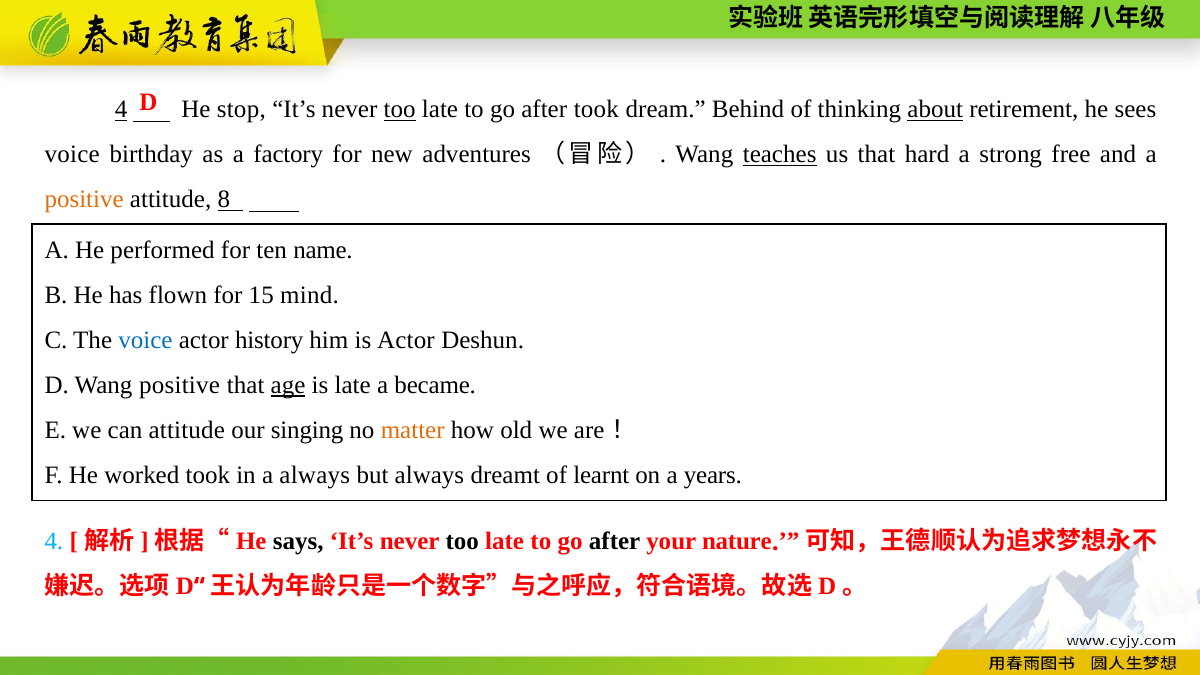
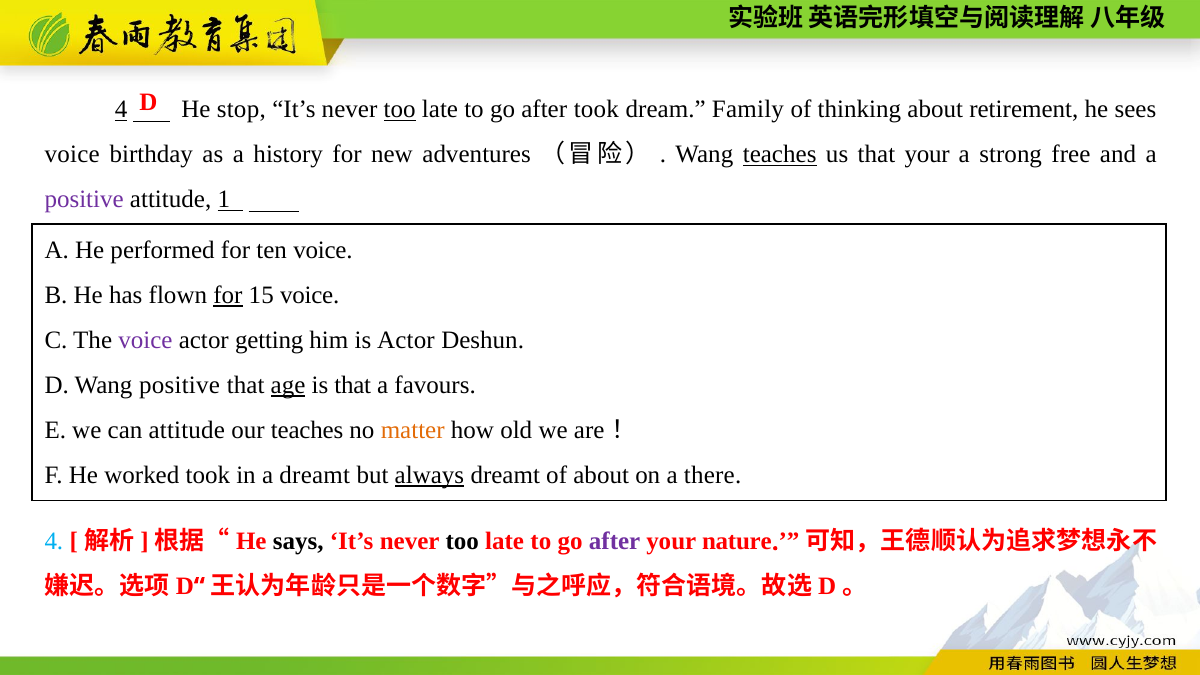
Behind: Behind -> Family (748, 110)
about underline: present -> none (935, 110)
factory: factory -> history (288, 155)
that hard: hard -> your (927, 155)
positive colour: orange -> purple (84, 200)
8: 8 -> 1 (224, 200)
ten name: name -> voice (323, 250)
for underline: none -> present (228, 295)
15 mind: mind -> voice (310, 295)
voice colour: blue -> purple (145, 340)
history: history -> getting (269, 340)
is late: late -> that (353, 385)
became: became -> favours (435, 385)
our singing: singing -> teaches (307, 430)
a always: always -> dreamt (315, 475)
always underline: none -> present (429, 475)
of learnt: learnt -> about (601, 475)
years: years -> there (713, 475)
after colour: black -> purple (615, 542)
